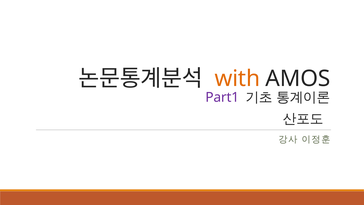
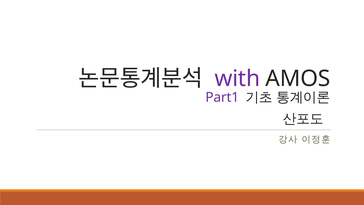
with colour: orange -> purple (237, 78)
